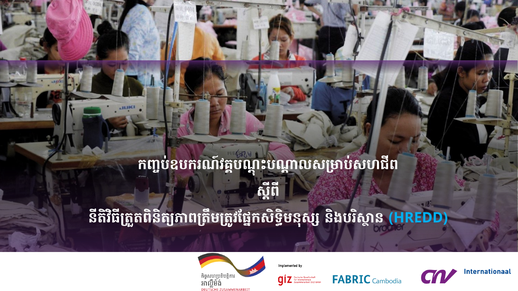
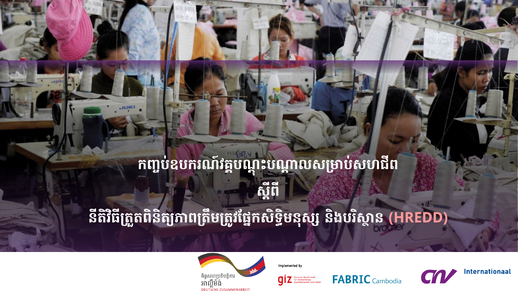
HREDD colour: light blue -> pink (418, 218)
